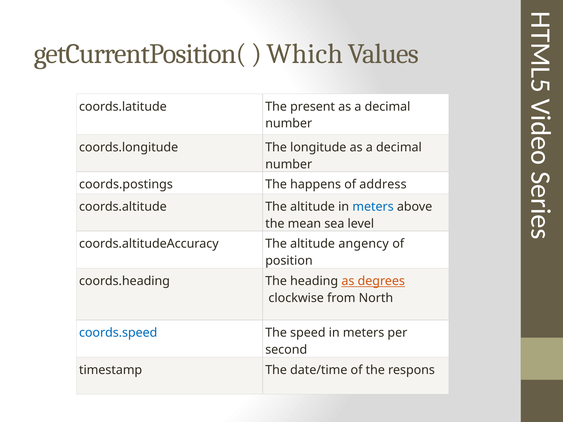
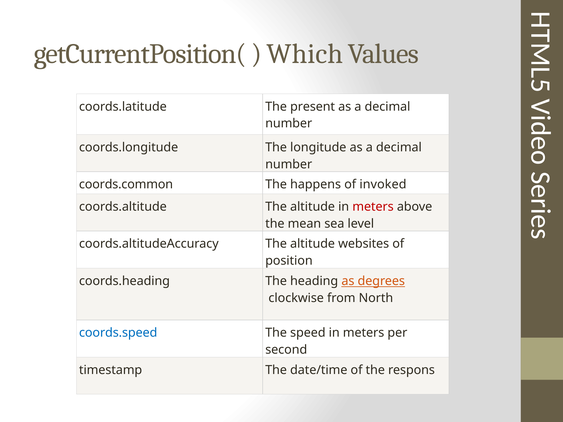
coords.postings: coords.postings -> coords.common (126, 185)
address: address -> invoked (383, 185)
meters colour: blue -> red (373, 207)
angency: angency -> websites (364, 244)
